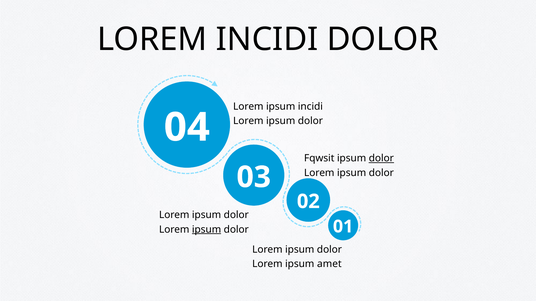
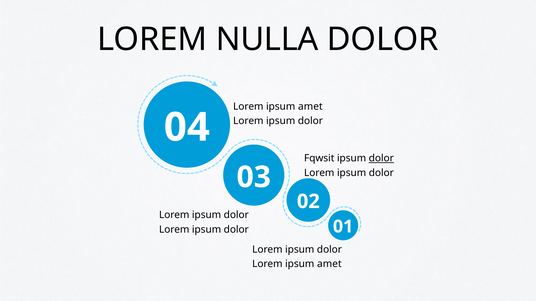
LOREM INCIDI: INCIDI -> NULLA (267, 39)
incidi: incidi -> amet (310, 107)
ipsum underline: present -> none (207, 230)
